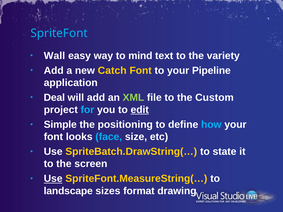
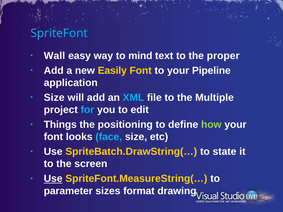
variety: variety -> proper (223, 56)
Catch: Catch -> Easily (112, 71)
Deal: Deal -> Size (54, 98)
XML colour: light green -> light blue (133, 98)
Custom: Custom -> Multiple (214, 98)
edit underline: present -> none (140, 110)
Simple: Simple -> Things (60, 125)
how colour: light blue -> light green (211, 125)
landscape: landscape -> parameter (68, 191)
